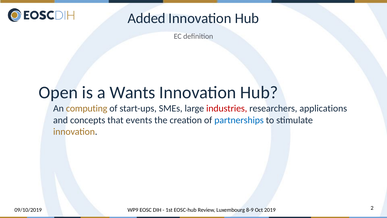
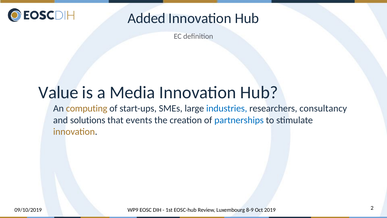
Open: Open -> Value (58, 92)
Wants: Wants -> Media (132, 92)
industries colour: red -> blue (227, 108)
applications: applications -> consultancy (323, 108)
concepts: concepts -> solutions (88, 120)
